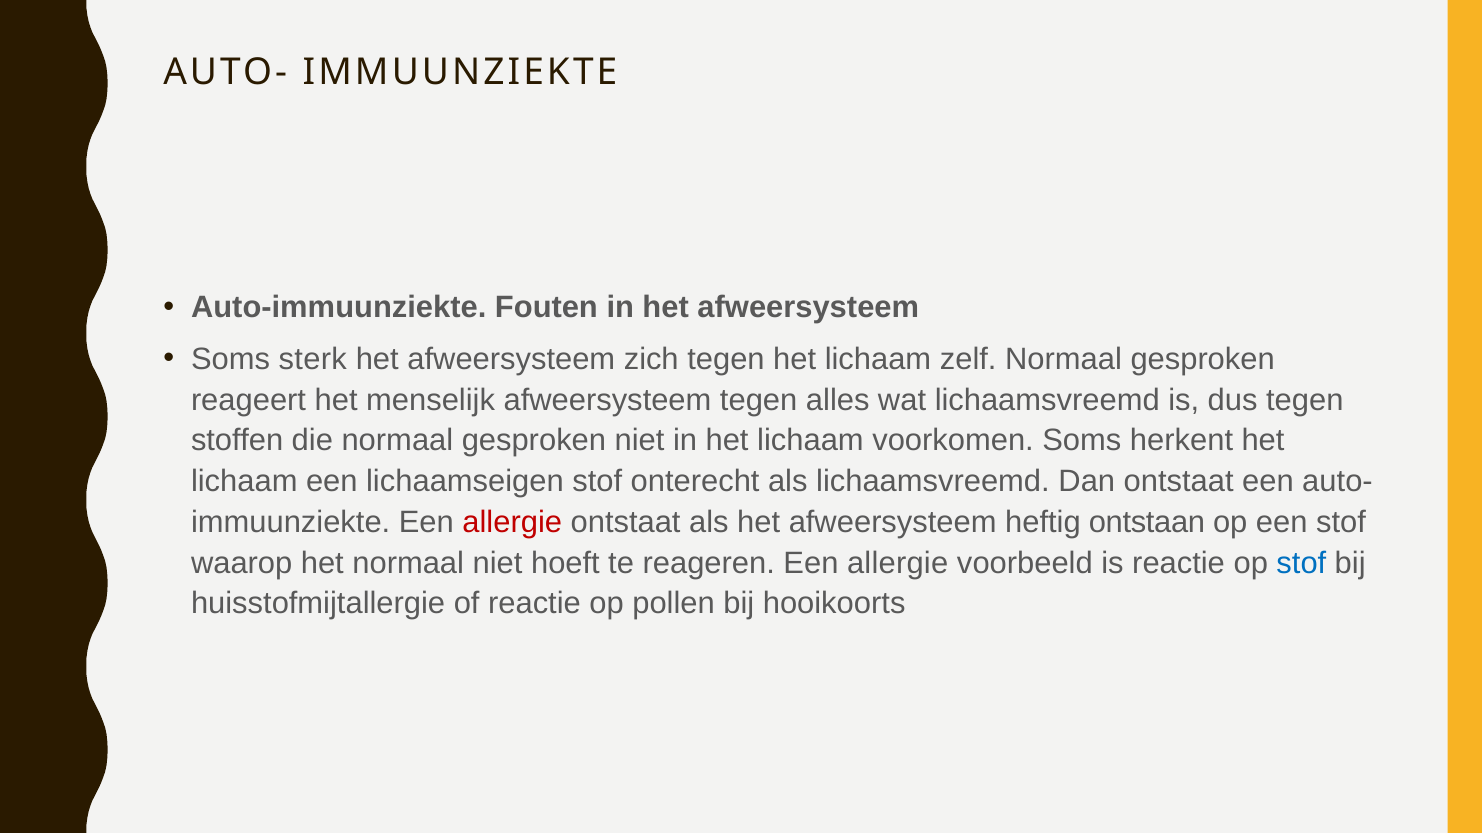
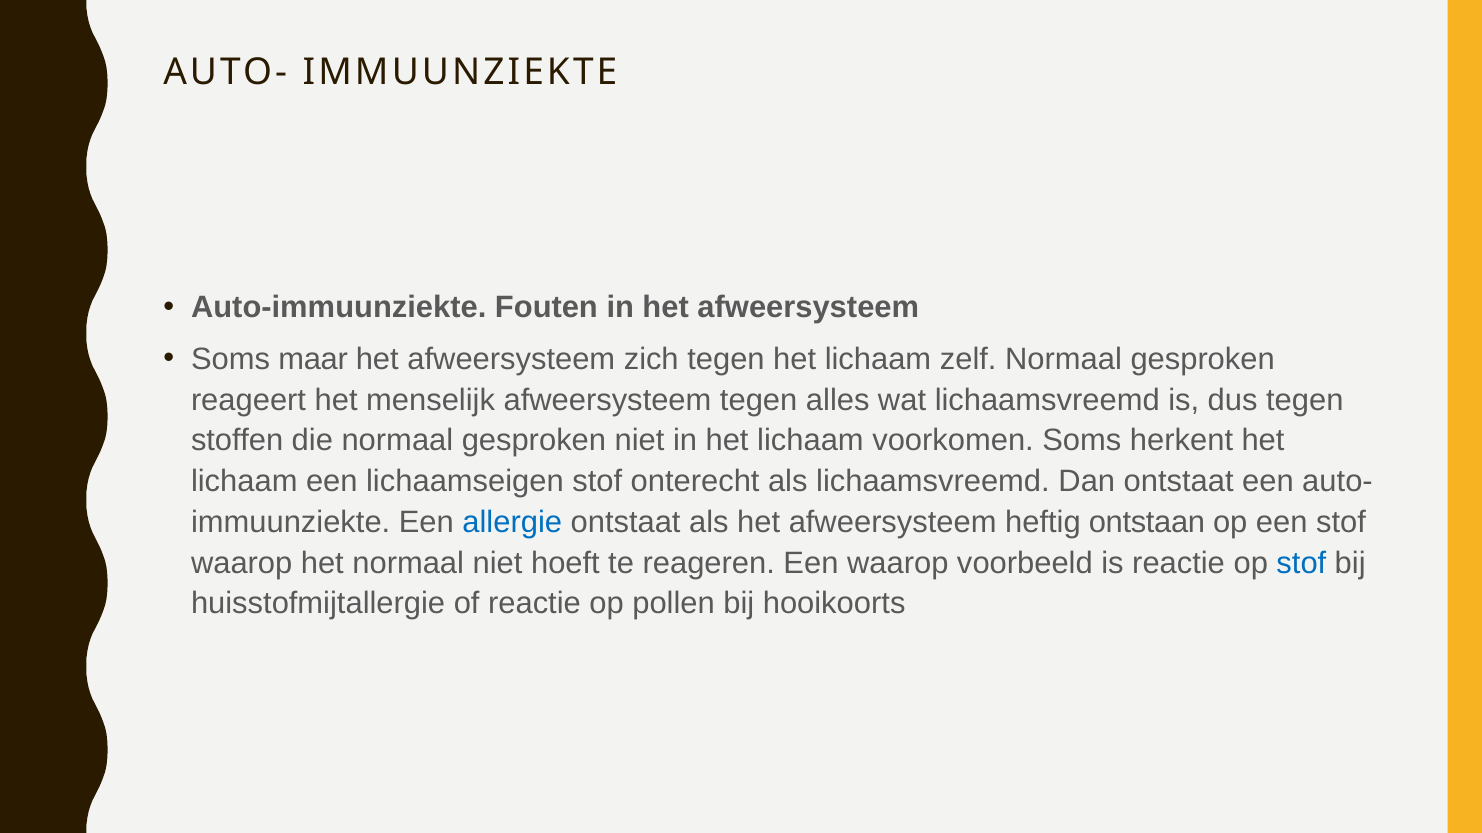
sterk: sterk -> maar (313, 359)
allergie colour: red -> blue (512, 523)
reageren Een allergie: allergie -> waarop (898, 563)
